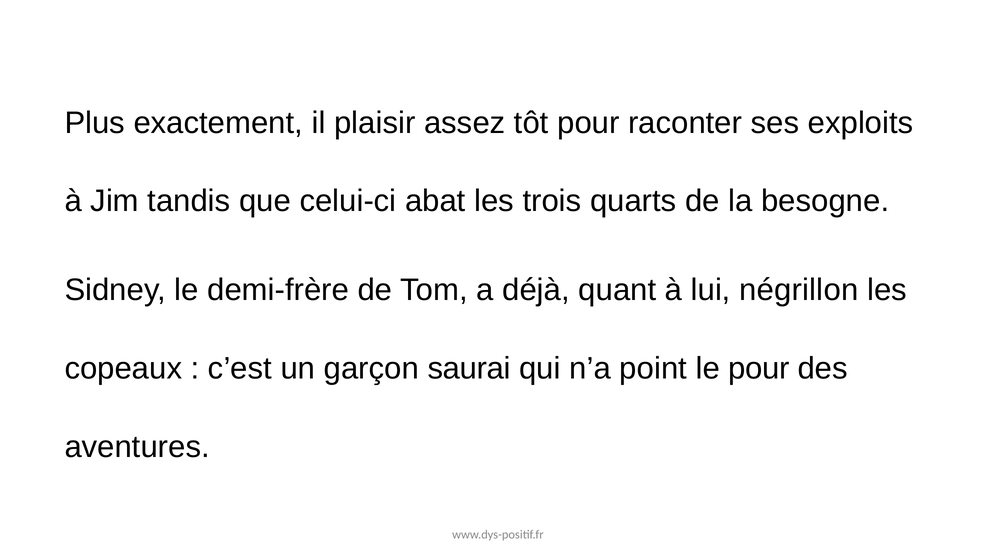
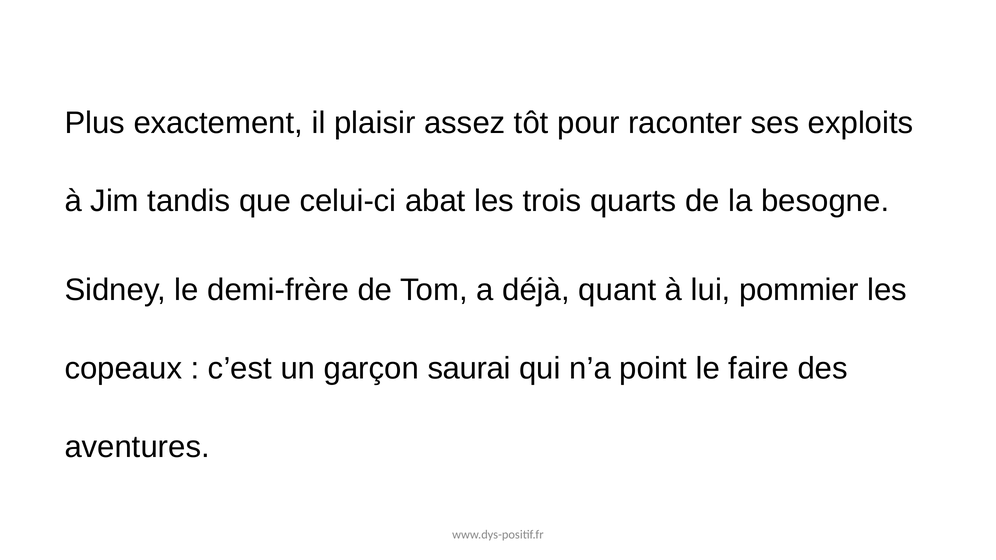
négrillon: négrillon -> pommier (799, 290)
le pour: pour -> faire (759, 369)
